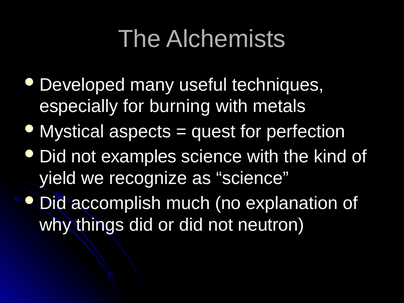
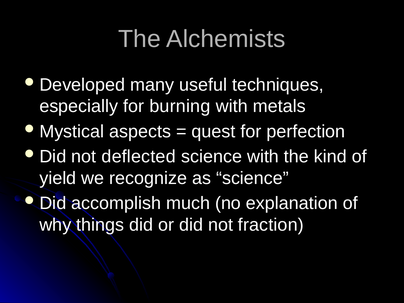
examples: examples -> deflected (139, 157)
neutron: neutron -> fraction (271, 225)
